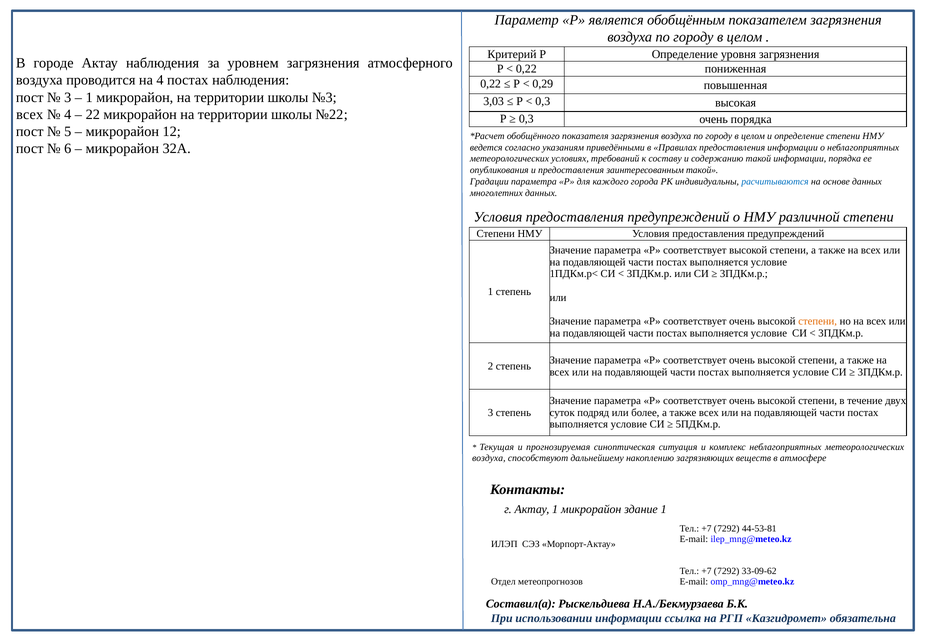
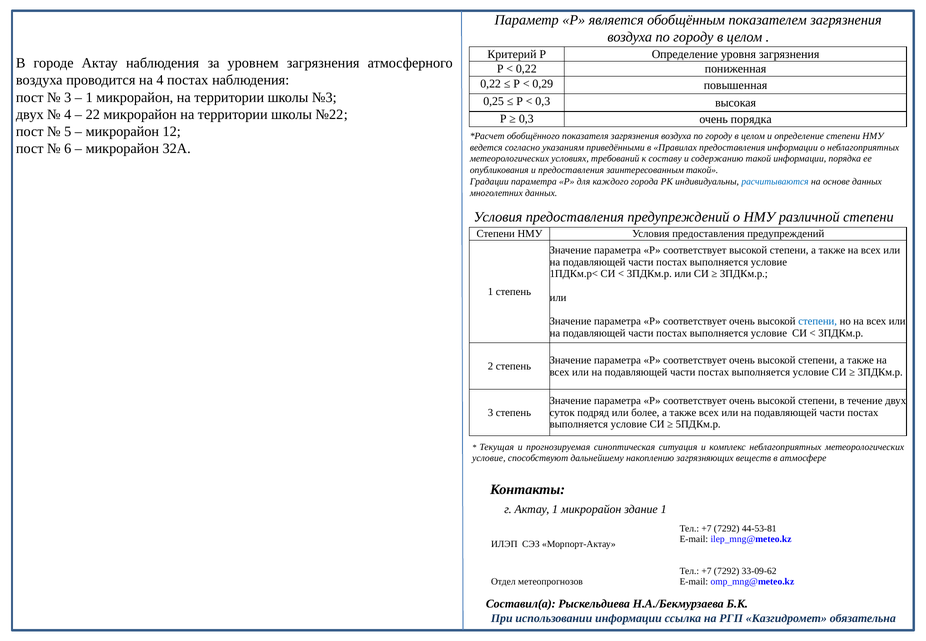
3,03: 3,03 -> 0,25 (494, 102)
всех: всех -> двух (30, 114)
степени colour: orange -> blue (818, 321)
воздуха: воздуха -> условие (489, 458)
